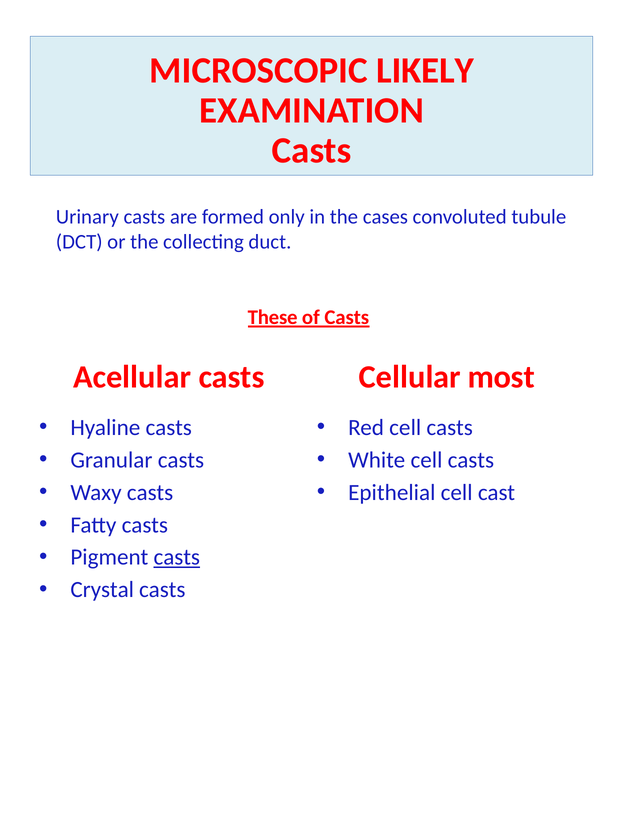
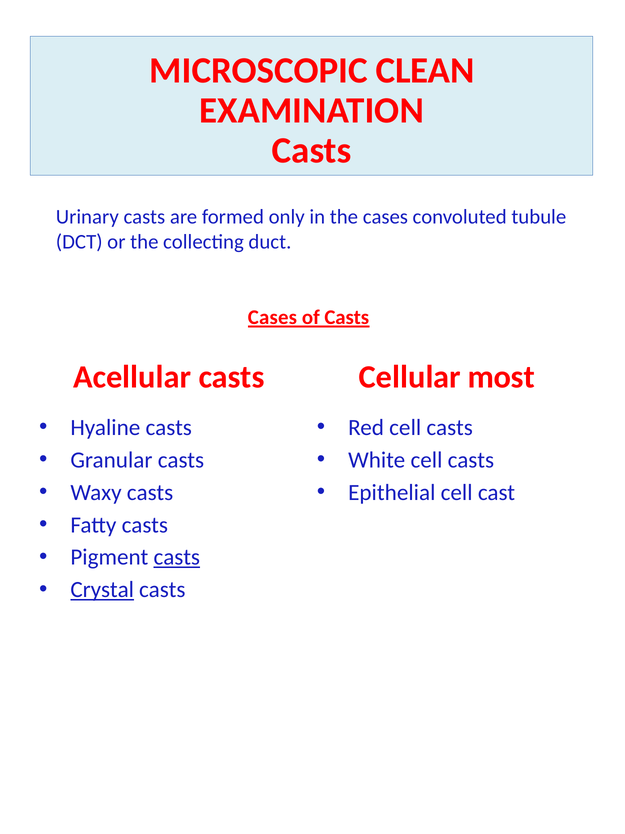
LIKELY: LIKELY -> CLEAN (425, 70)
These: These -> Cases (272, 317)
Crystal underline: none -> present (102, 589)
